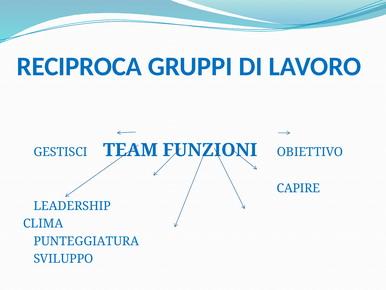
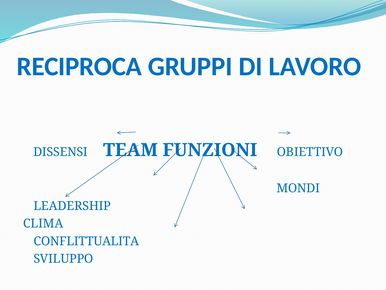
GESTISCI: GESTISCI -> DISSENSI (61, 152)
CAPIRE: CAPIRE -> MONDI (298, 188)
PUNTEGGIATURA: PUNTEGGIATURA -> CONFLITTUALITA (86, 241)
